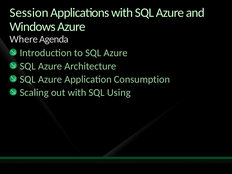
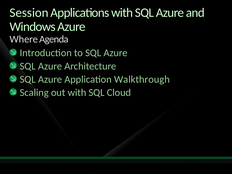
Consumption: Consumption -> Walkthrough (142, 79)
Using: Using -> Cloud (119, 93)
